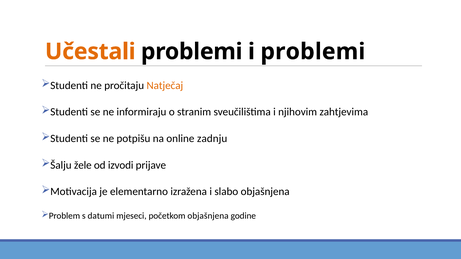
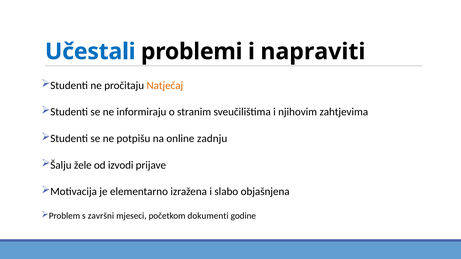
Učestali colour: orange -> blue (90, 52)
i problemi: problemi -> napraviti (313, 52)
datumi: datumi -> završni (101, 216)
početkom objašnjena: objašnjena -> dokumenti (208, 216)
